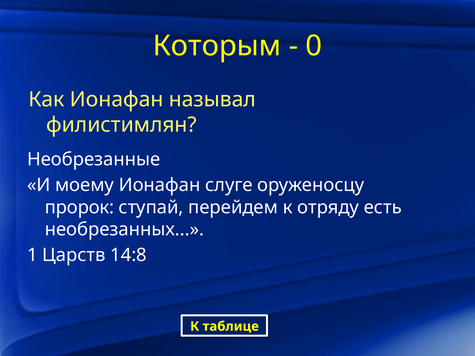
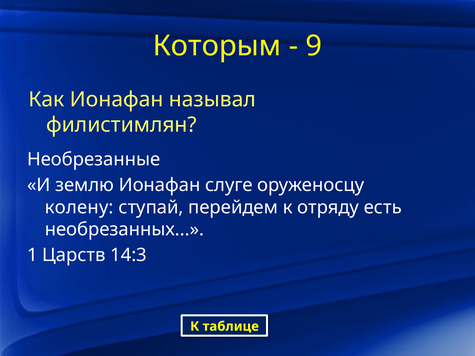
0: 0 -> 9 (314, 46)
моему: моему -> землю (85, 185)
пророк: пророк -> колену (79, 207)
14:8: 14:8 -> 14:3 (129, 255)
